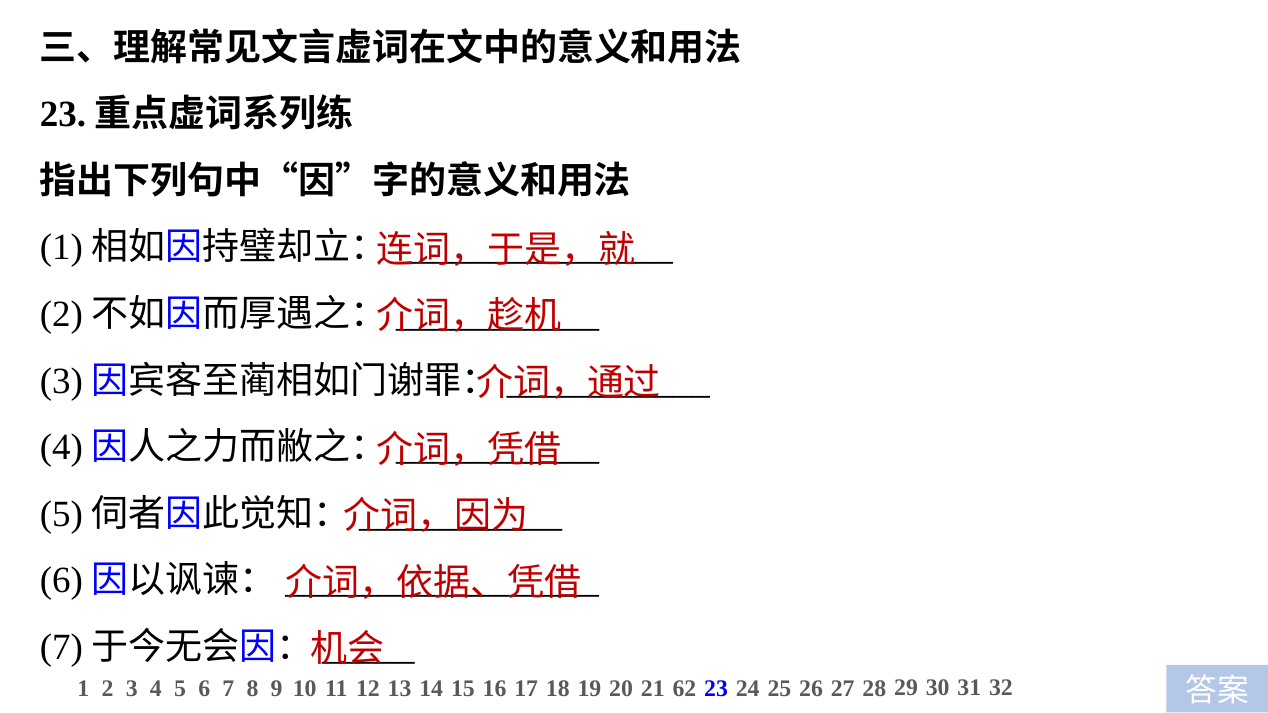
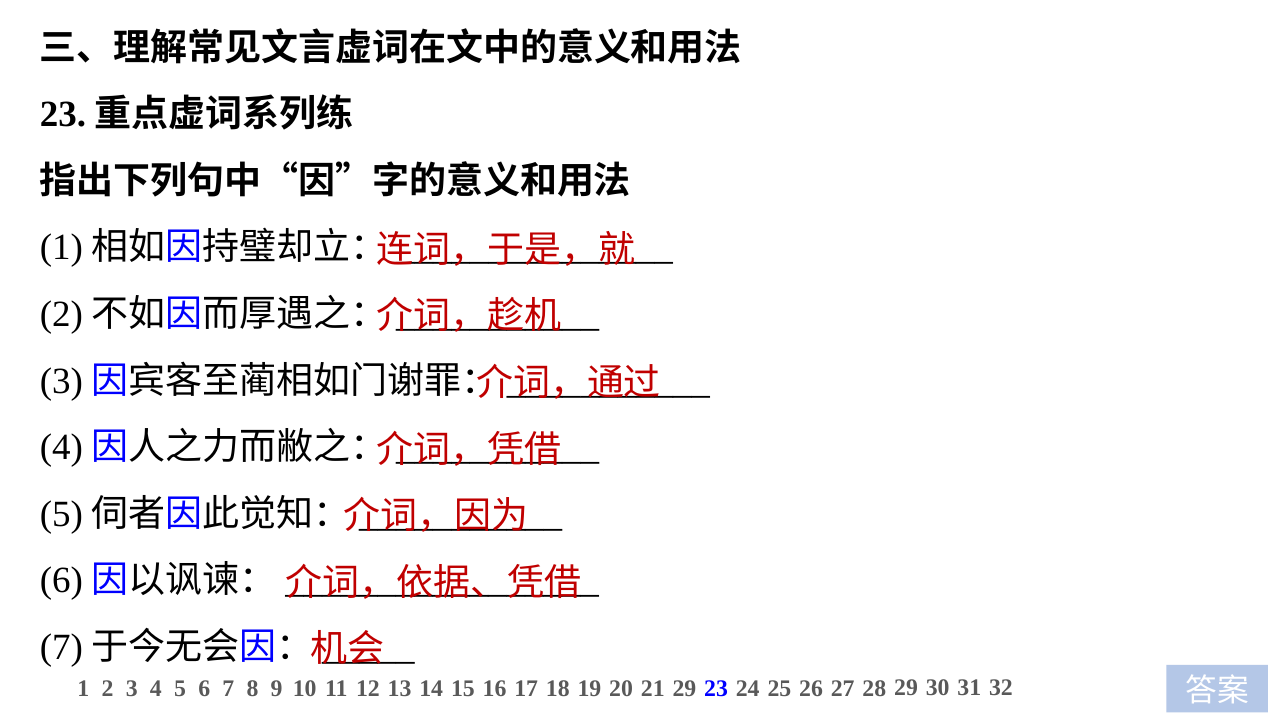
21 62: 62 -> 29 (684, 689)
